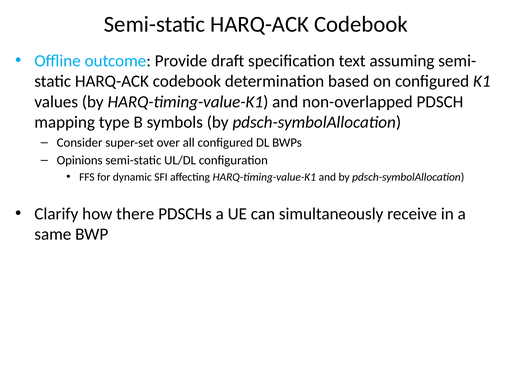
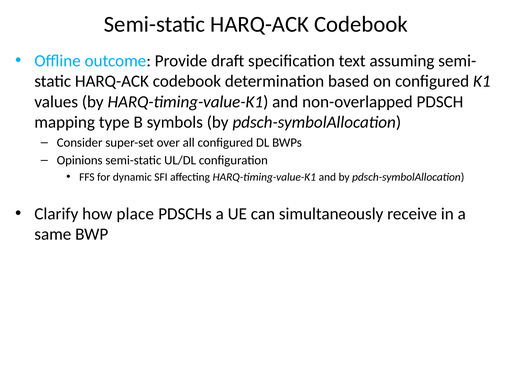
there: there -> place (135, 214)
